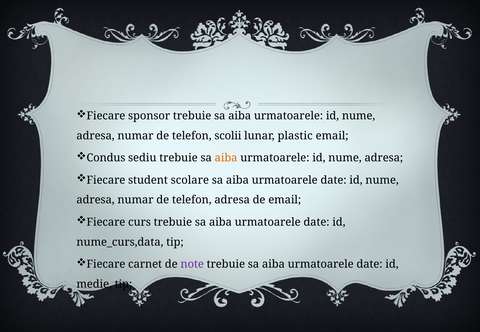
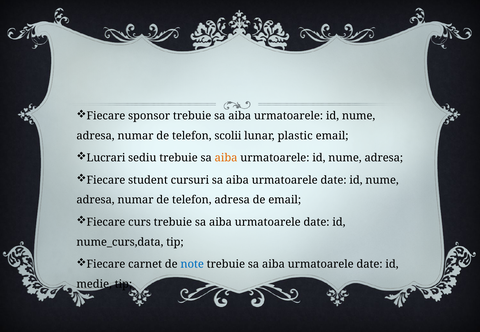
Condus: Condus -> Lucrari (106, 158)
scolare: scolare -> cursuri (190, 180)
note colour: purple -> blue (192, 264)
